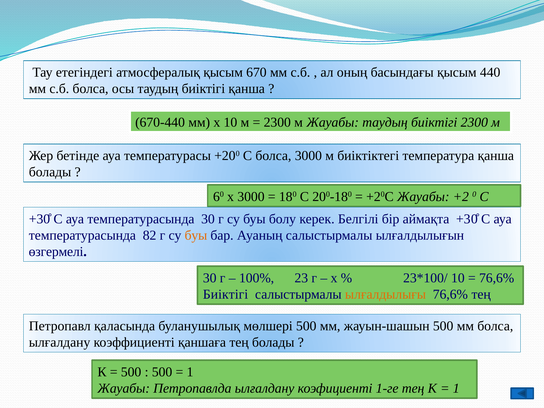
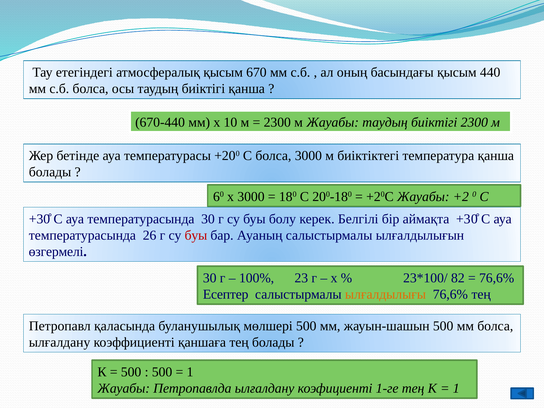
82: 82 -> 26 (150, 235)
буы colour: orange -> red (196, 235)
10: 10 -> 82 (458, 278)
Биіктігі: Биіктігі -> Есептер (226, 294)
